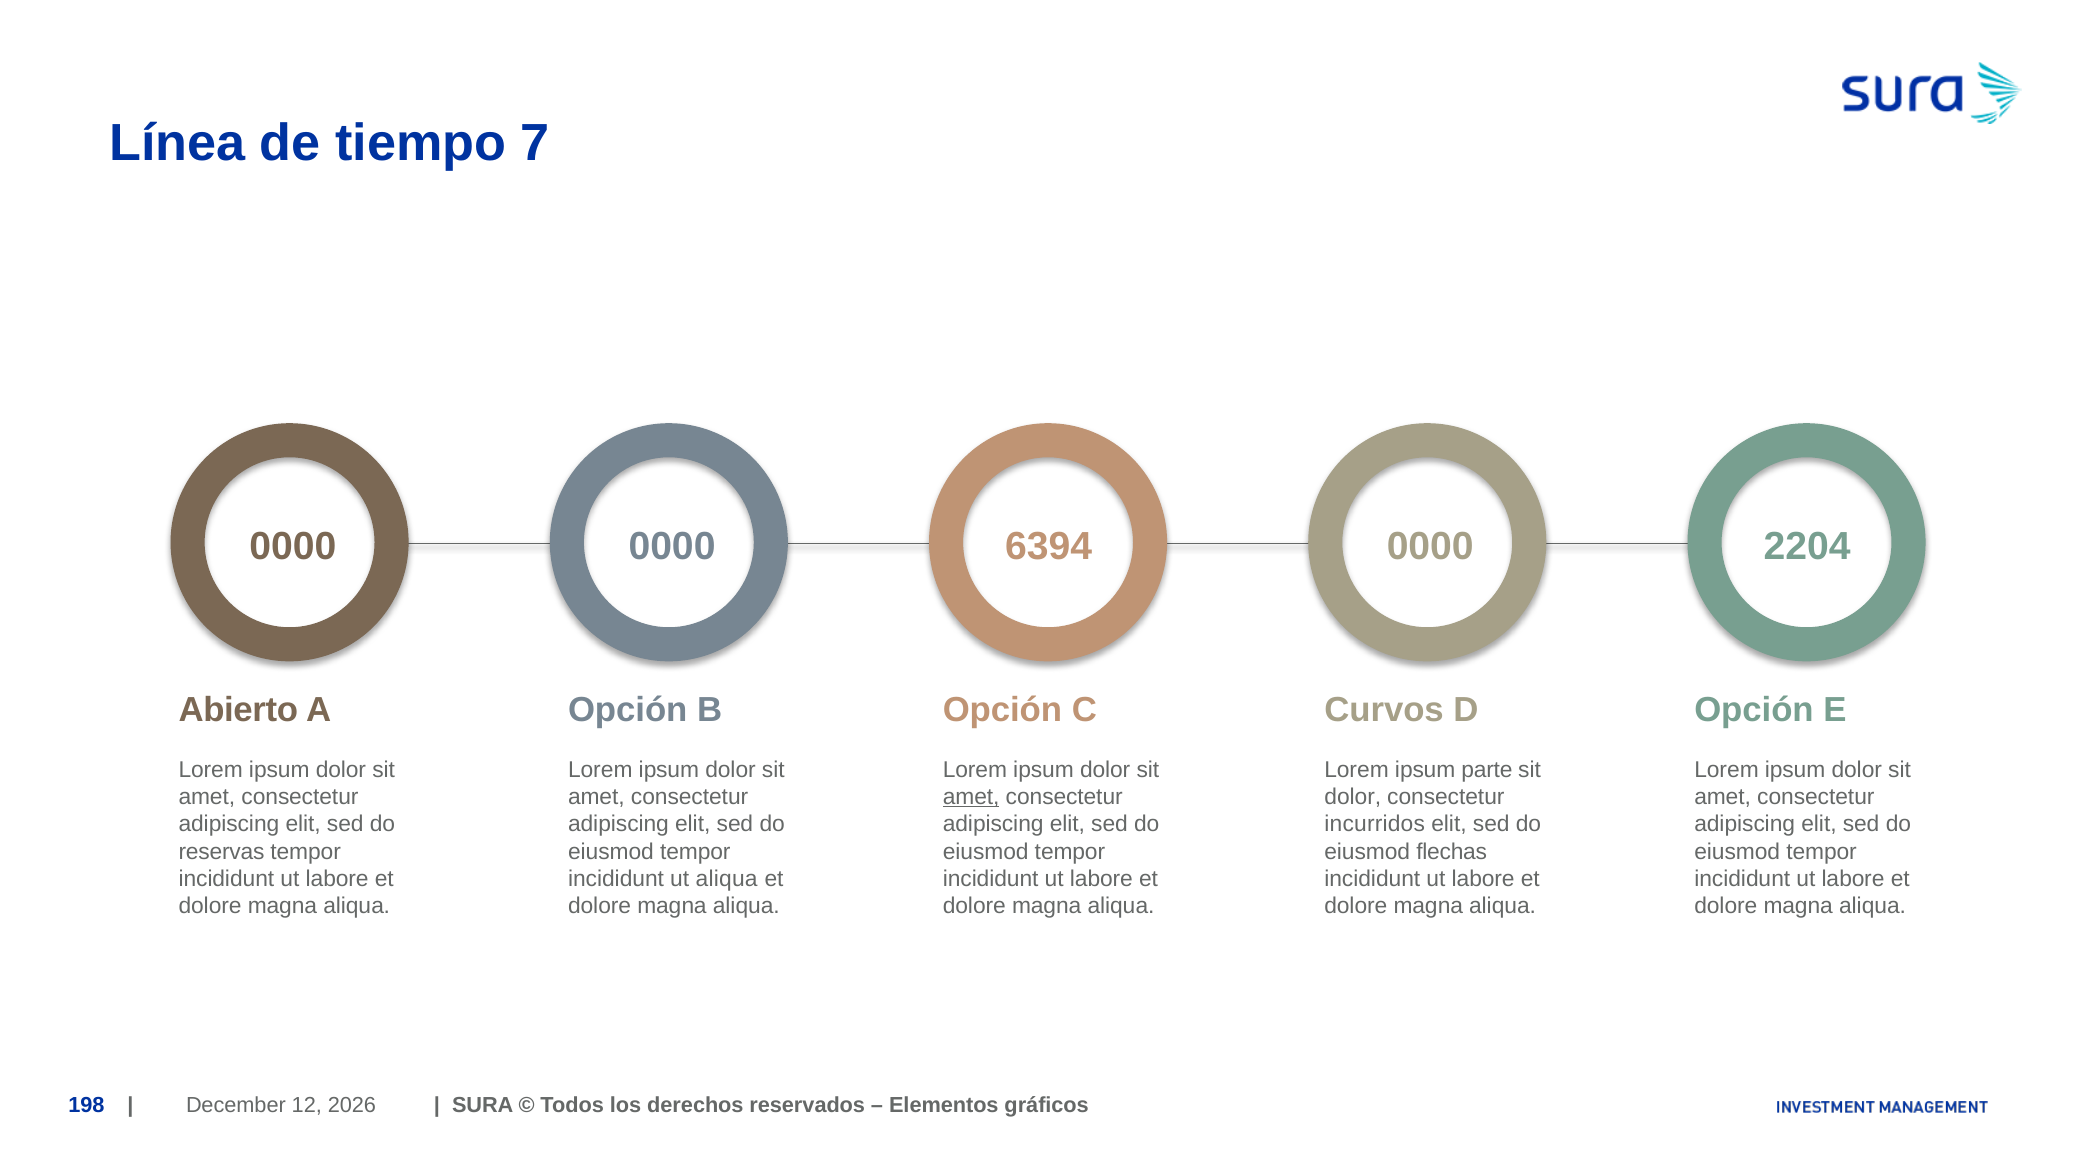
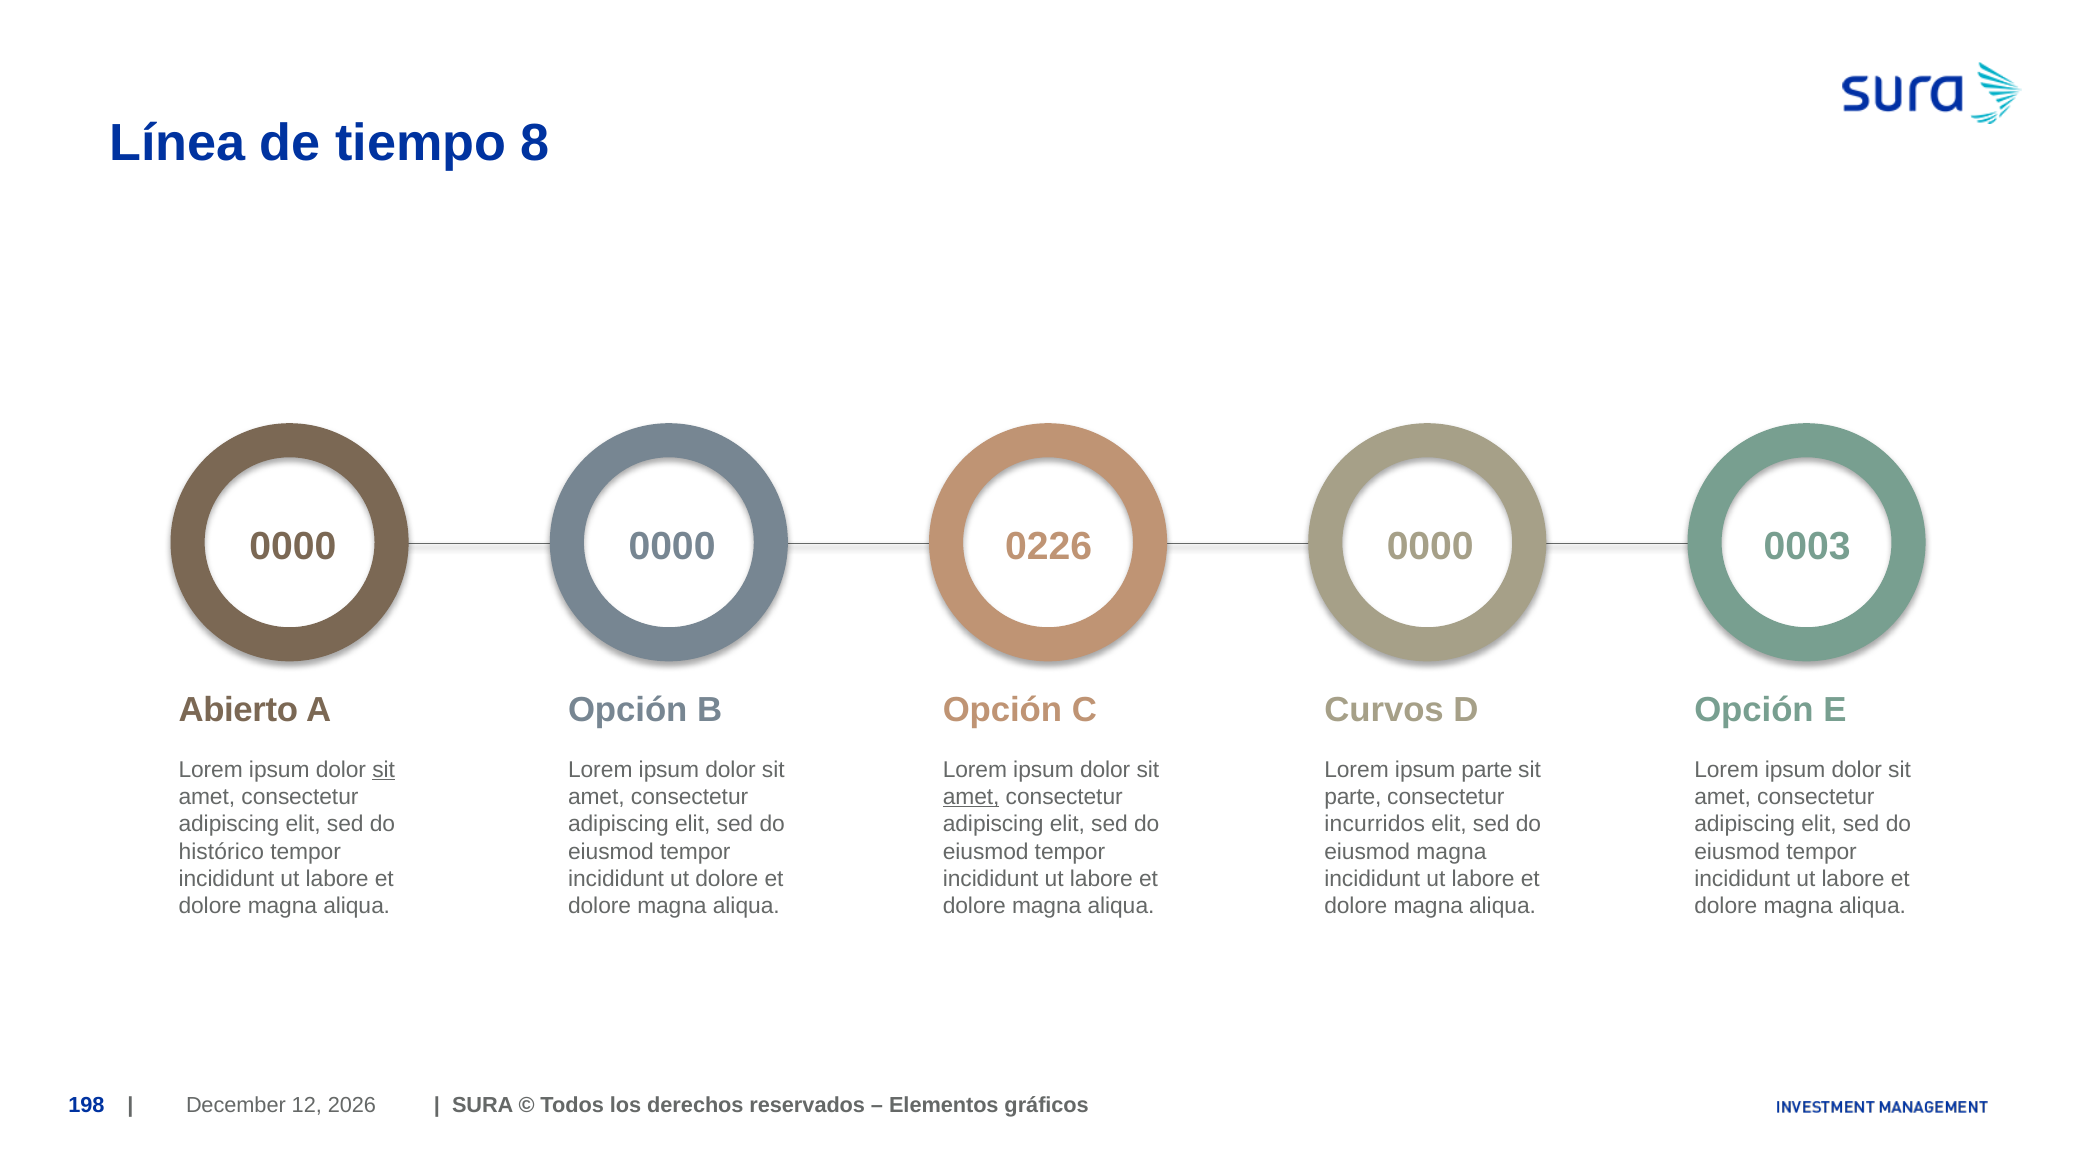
7: 7 -> 8 (535, 143)
6394: 6394 -> 0226 (1049, 546)
2204: 2204 -> 0003 (1807, 546)
sit underline: none -> present (384, 769)
dolor: dolor -> parte (1353, 797)
reservas: reservas -> histórico (221, 851)
eiusmod flechas: flechas -> magna (1451, 851)
ut aliqua: aliqua -> dolore (727, 879)
